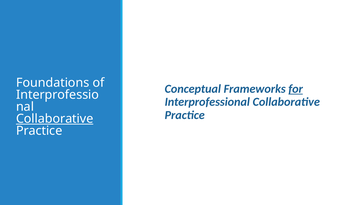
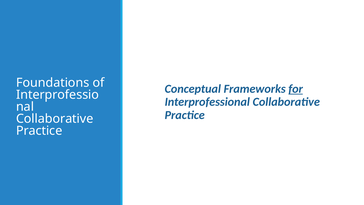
Collaborative underline: present -> none (55, 119)
